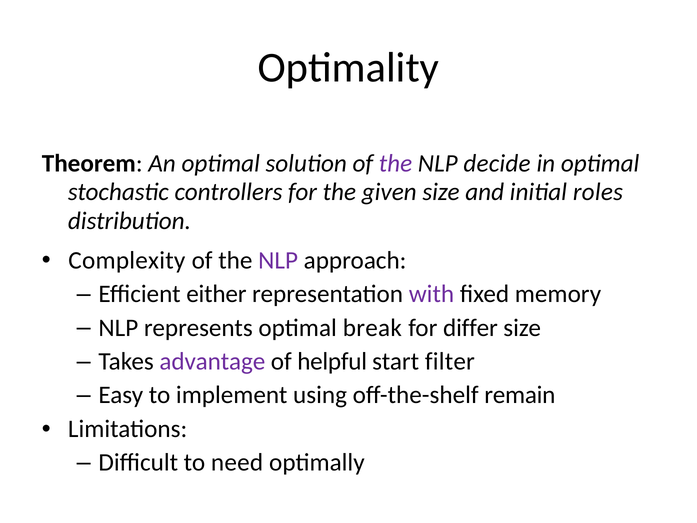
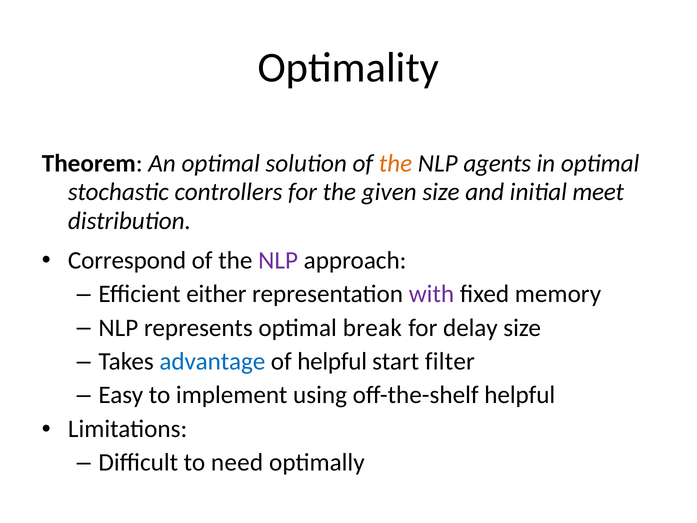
the colour: purple -> orange (395, 163)
decide: decide -> agents (497, 163)
roles: roles -> meet (598, 192)
Complexity: Complexity -> Correspond (127, 260)
differ: differ -> delay (470, 328)
advantage colour: purple -> blue (212, 361)
off-the-shelf remain: remain -> helpful (520, 395)
